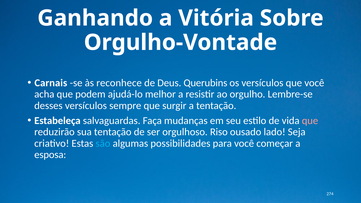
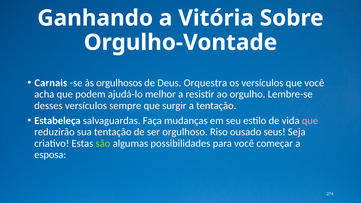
reconhece: reconhece -> orgulhosos (119, 83)
Querubins: Querubins -> Orquestra (205, 83)
lado: lado -> seus (275, 132)
são colour: light blue -> light green (103, 143)
